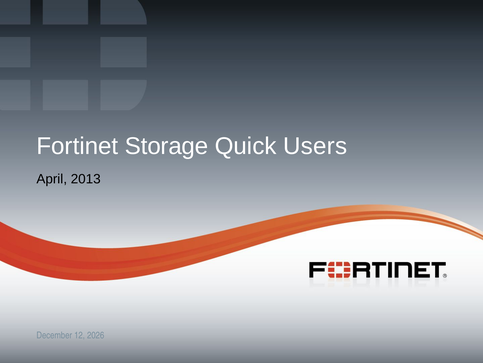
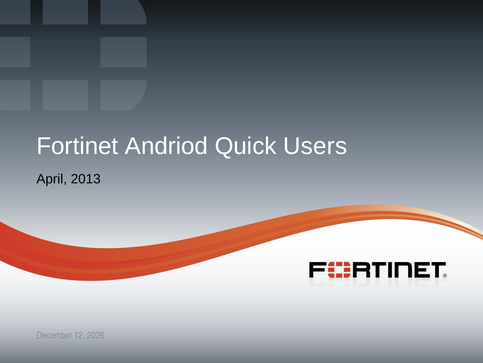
Storage: Storage -> Andriod (167, 146)
